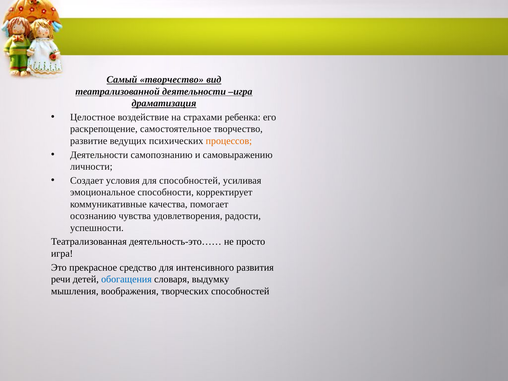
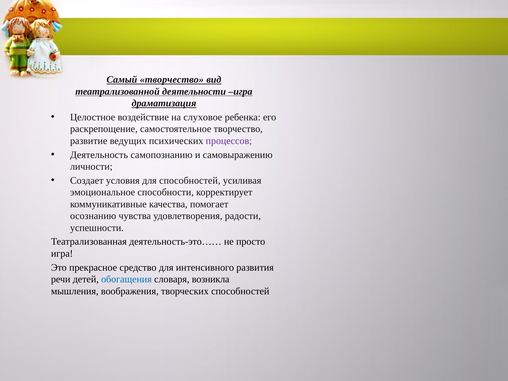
страхами: страхами -> слуховое (203, 117)
процессов colour: orange -> purple (229, 141)
Деятельности: Деятельности -> Деятельность (99, 155)
выдумку: выдумку -> возникла (211, 279)
